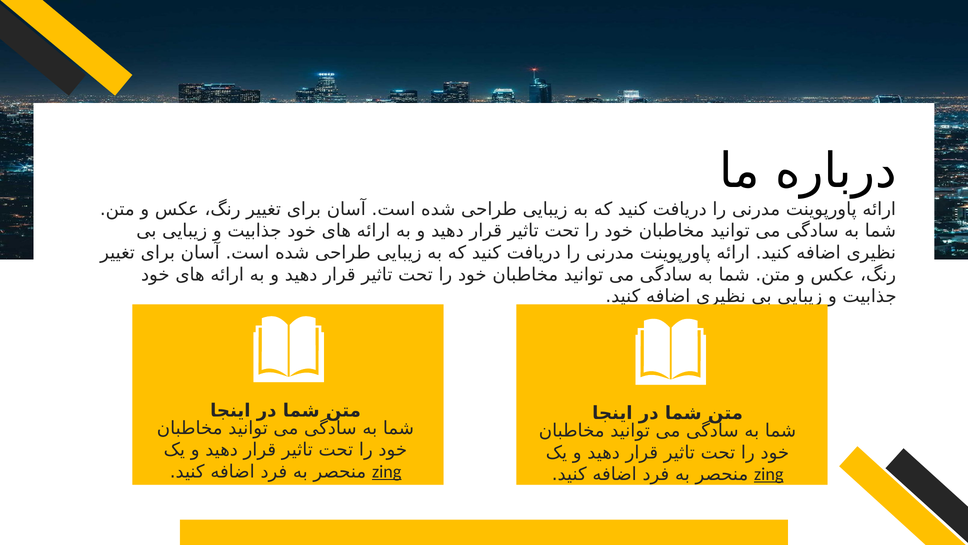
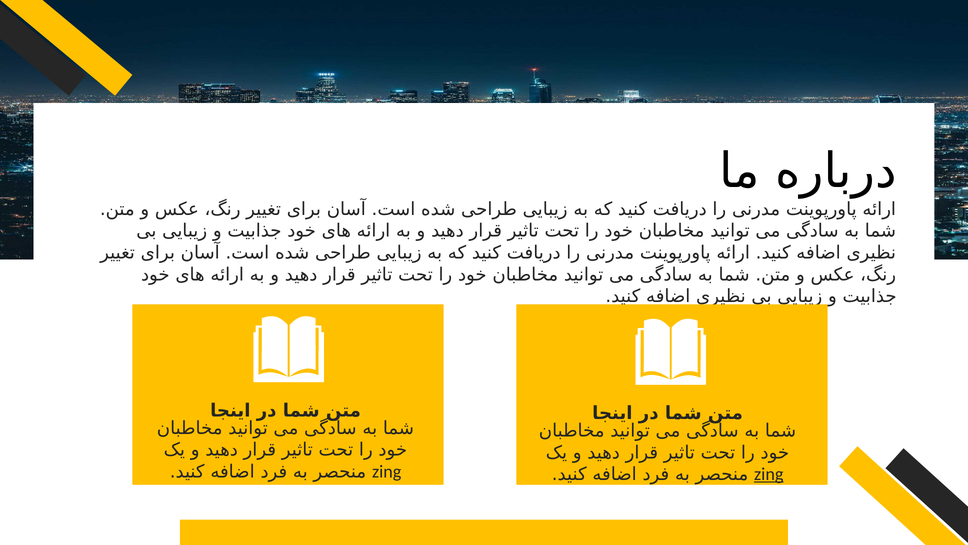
zing underline: present -> none (387, 471)
